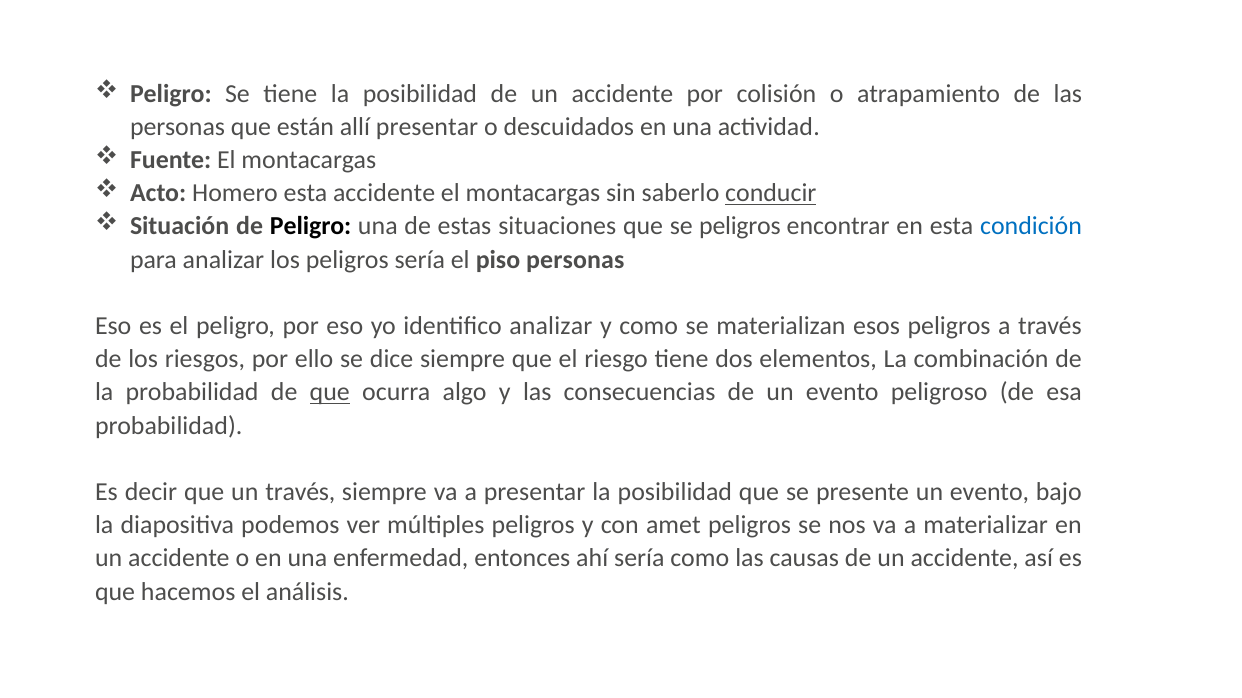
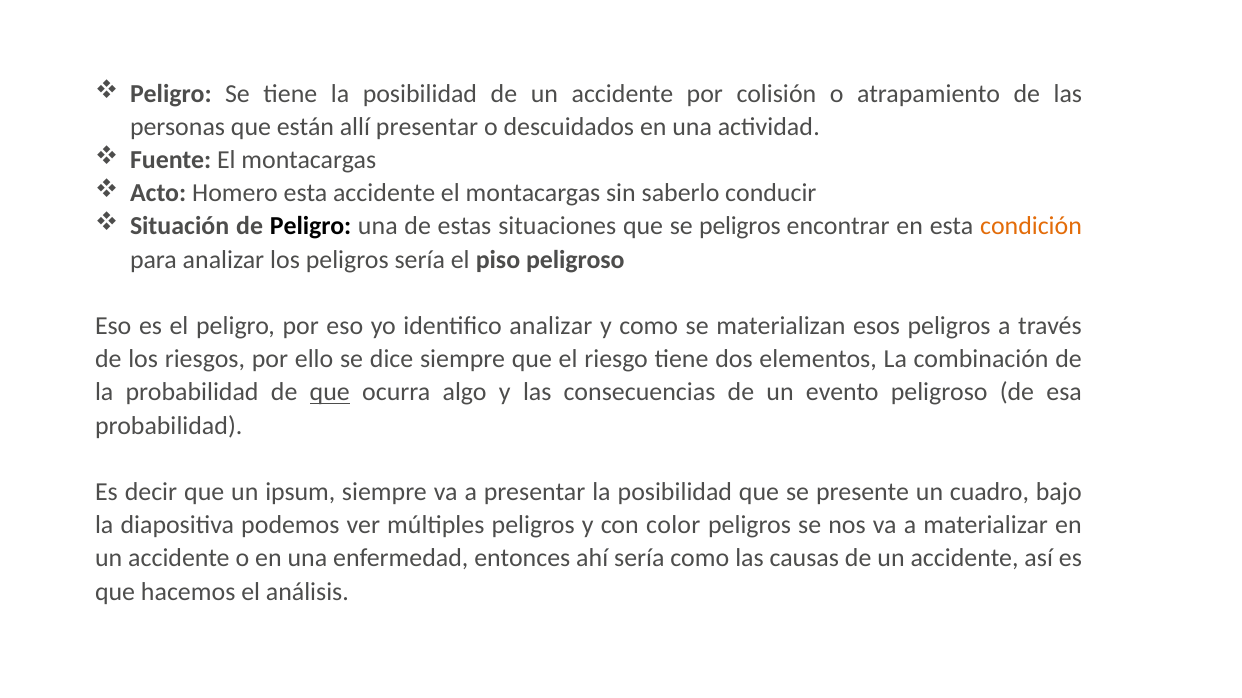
conducir underline: present -> none (771, 193)
condición colour: blue -> orange (1031, 227)
piso personas: personas -> peligroso (575, 260)
un través: través -> ipsum (300, 492)
presente un evento: evento -> cuadro (989, 492)
amet: amet -> color (673, 526)
